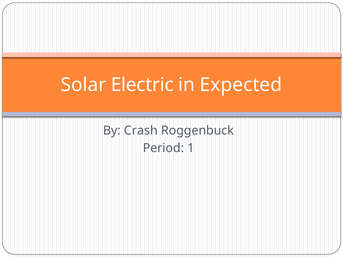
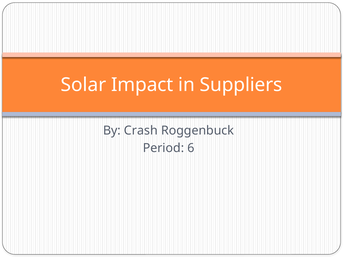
Electric: Electric -> Impact (142, 85)
Expected: Expected -> Suppliers (241, 85)
1: 1 -> 6 (191, 148)
